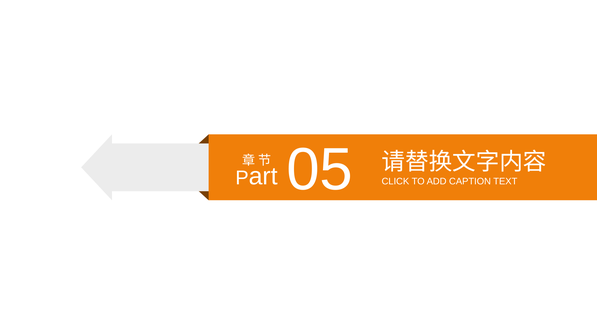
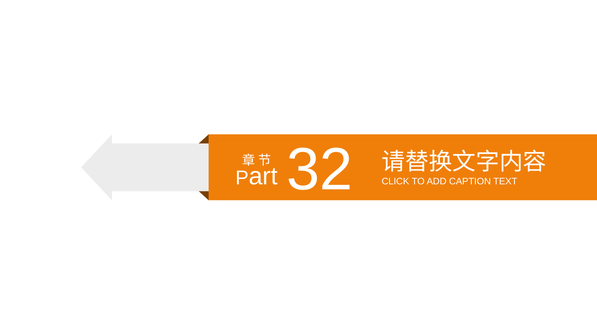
05: 05 -> 32 (320, 170)
